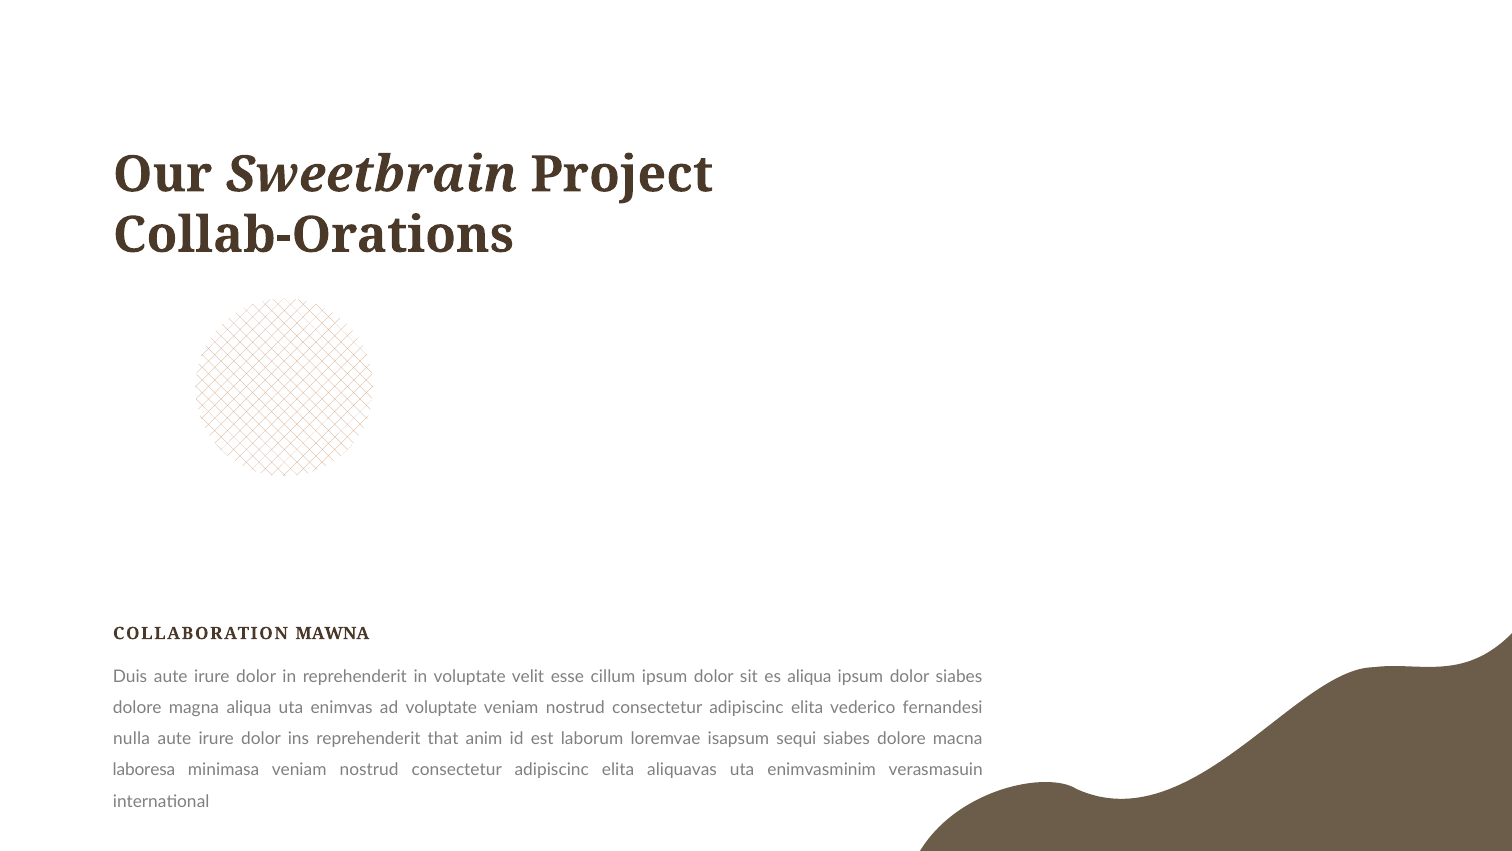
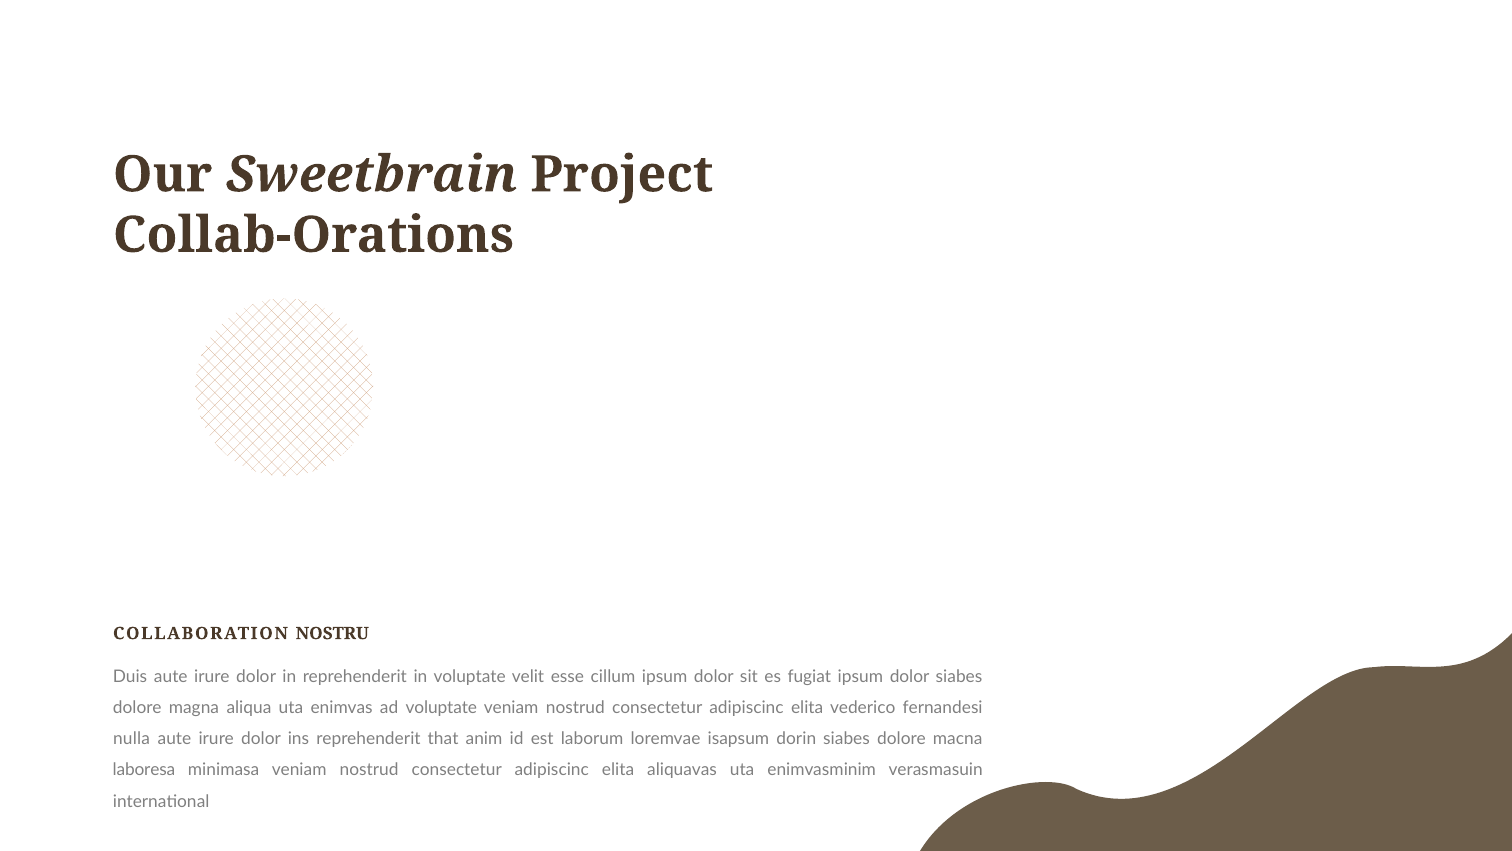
MAWNA: MAWNA -> NOSTRU (332, 633)
es aliqua: aliqua -> fugiat (809, 676)
sequi: sequi -> dorin (796, 738)
